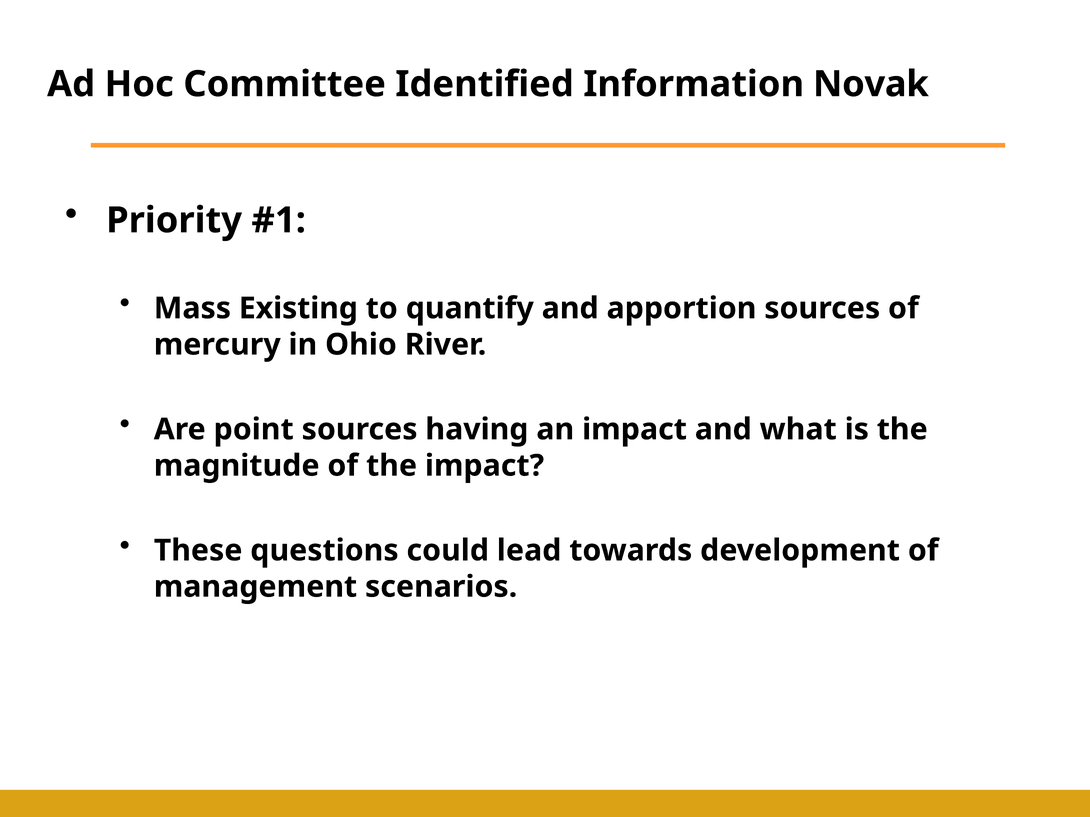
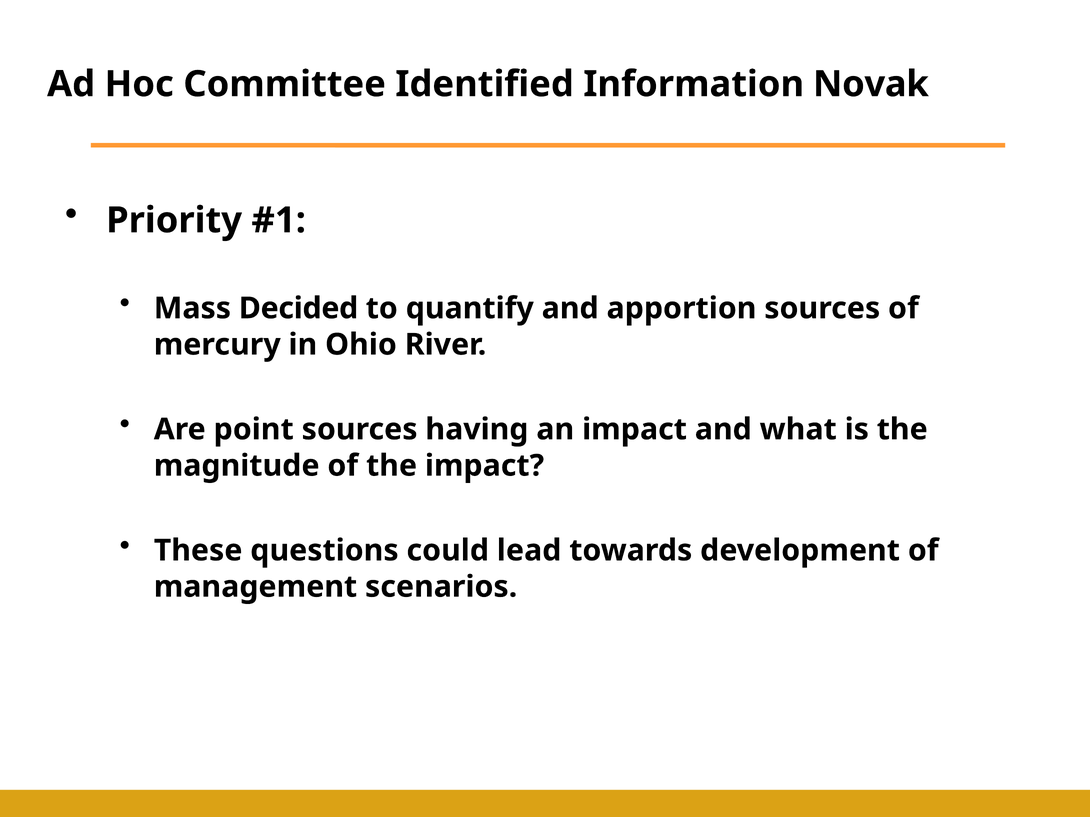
Existing: Existing -> Decided (298, 308)
